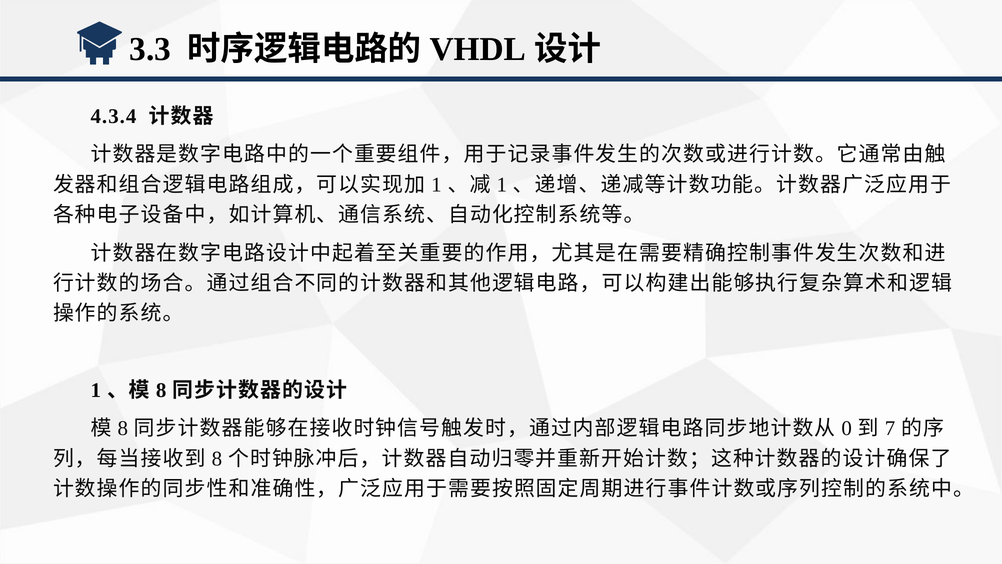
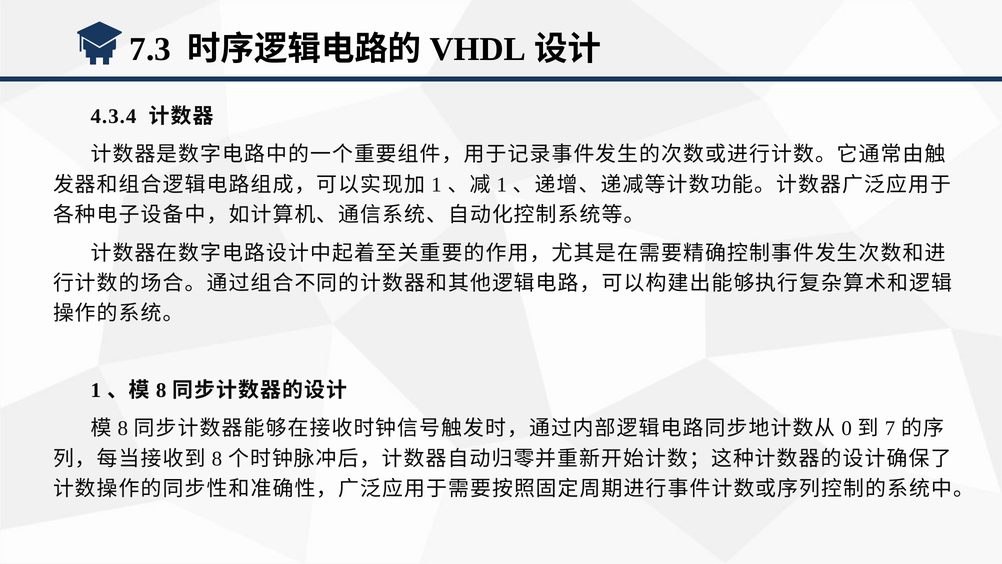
3.3: 3.3 -> 7.3 (150, 49)
